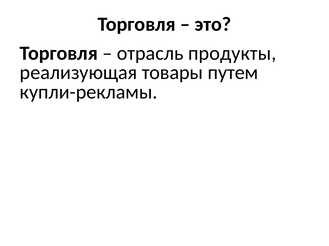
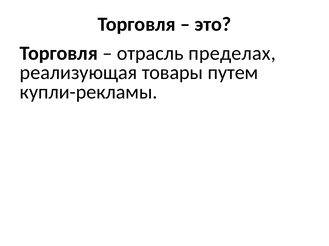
продукты: продукты -> пределах (232, 54)
